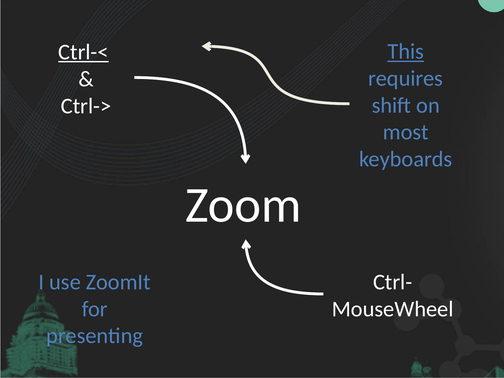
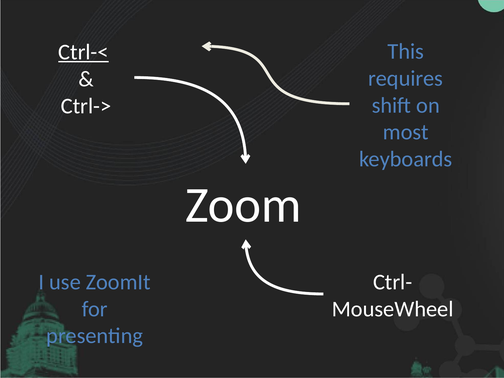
This underline: present -> none (406, 52)
